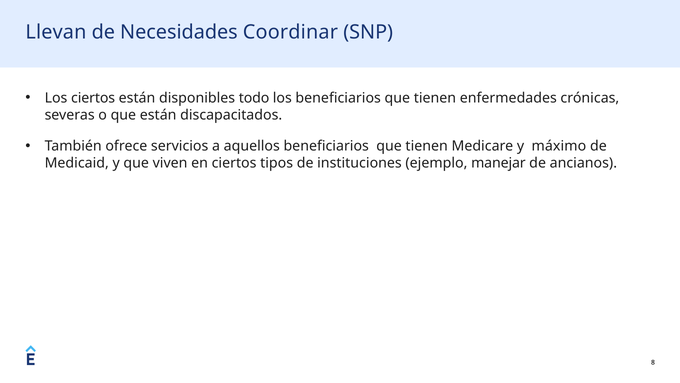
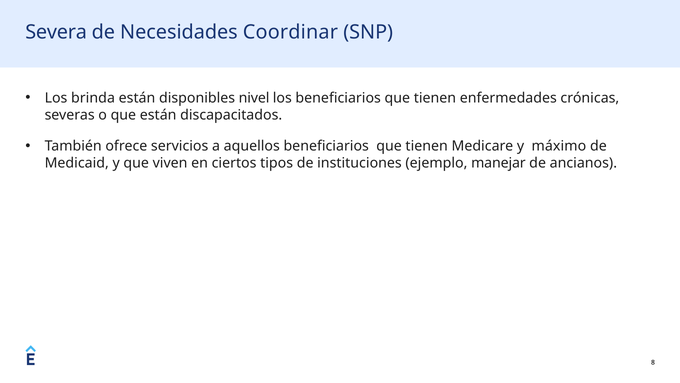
Llevan: Llevan -> Severa (56, 32)
Los ciertos: ciertos -> brinda (93, 98)
todo: todo -> nivel (254, 98)
